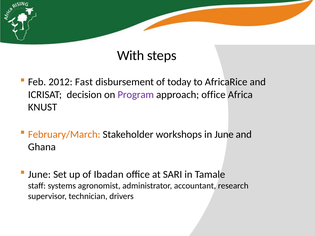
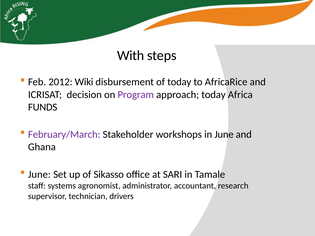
Fast: Fast -> Wiki (84, 82)
approach office: office -> today (214, 95)
KNUST: KNUST -> FUNDS (43, 107)
February/March colour: orange -> purple (64, 135)
Ibadan: Ibadan -> Sikasso (109, 174)
